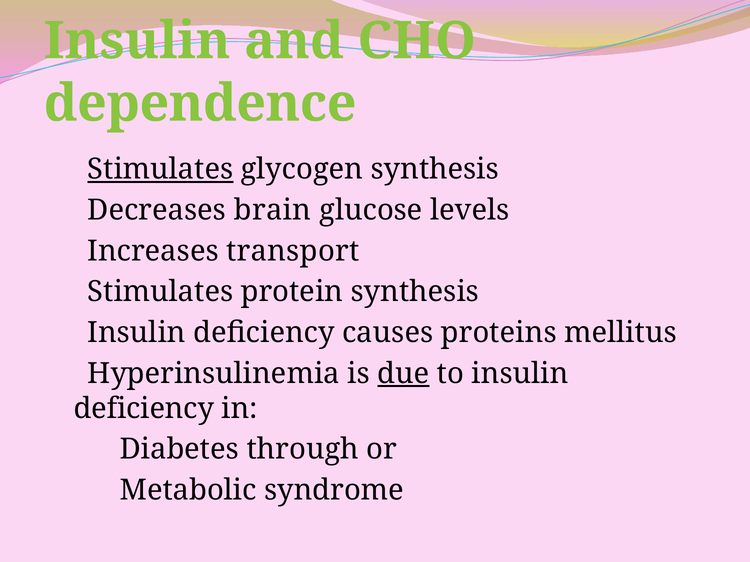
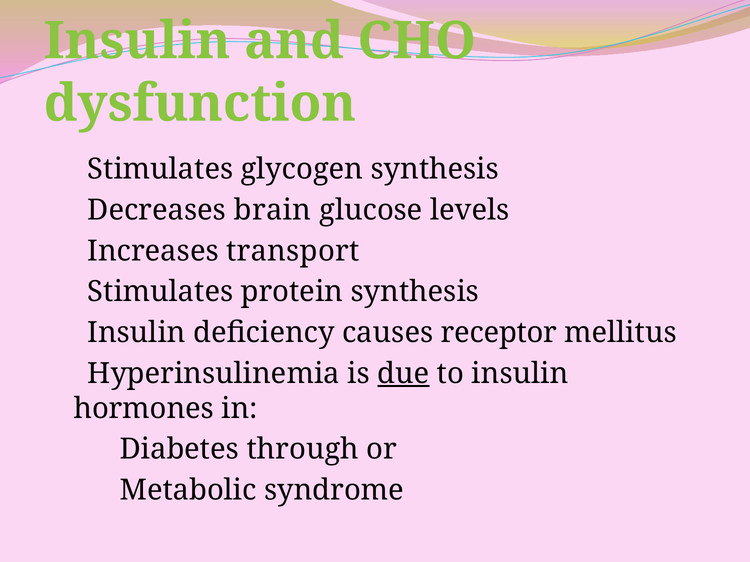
dependence: dependence -> dysfunction (200, 104)
Stimulates underline: present -> none (160, 170)
proteins: proteins -> receptor (499, 333)
deficiency: deficiency -> hormones (144, 409)
